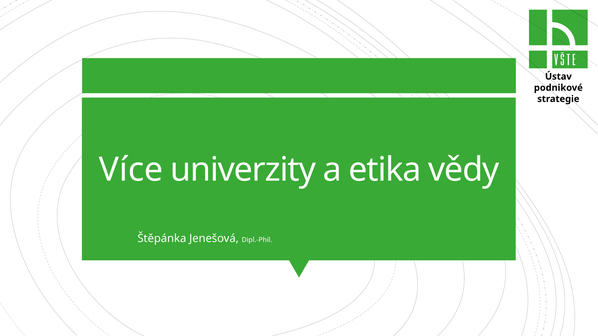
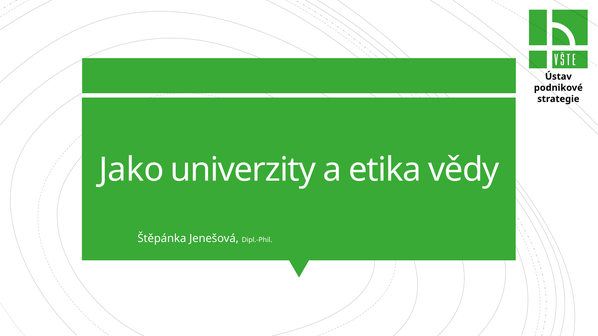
Více: Více -> Jako (131, 170)
